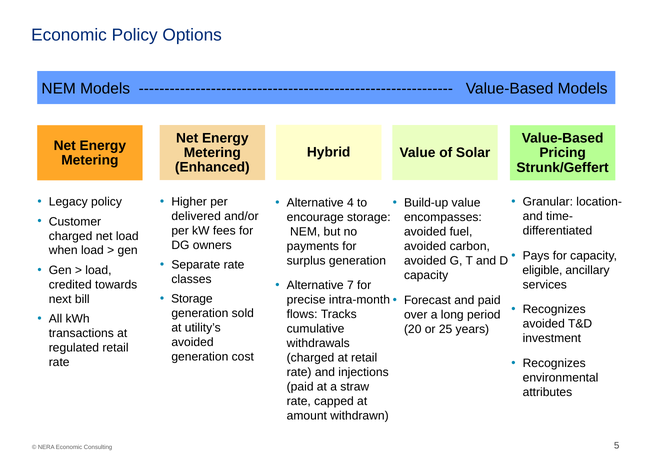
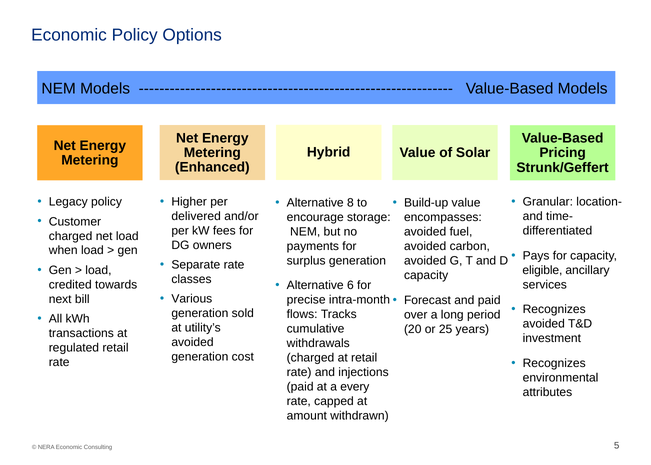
4: 4 -> 8 (350, 203)
7: 7 -> 6 (350, 285)
Storage: Storage -> Various (192, 299)
straw: straw -> every (355, 387)
